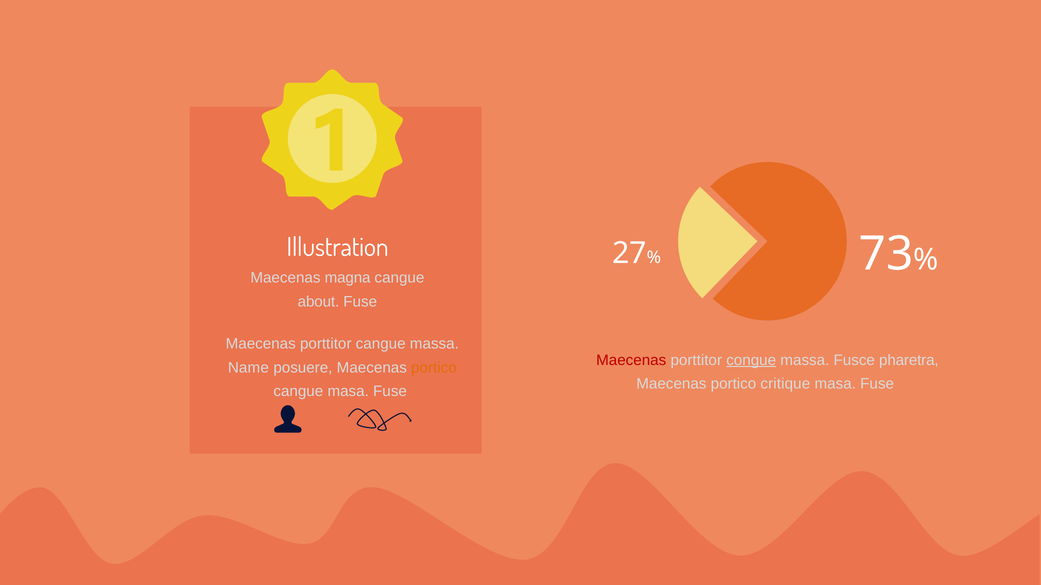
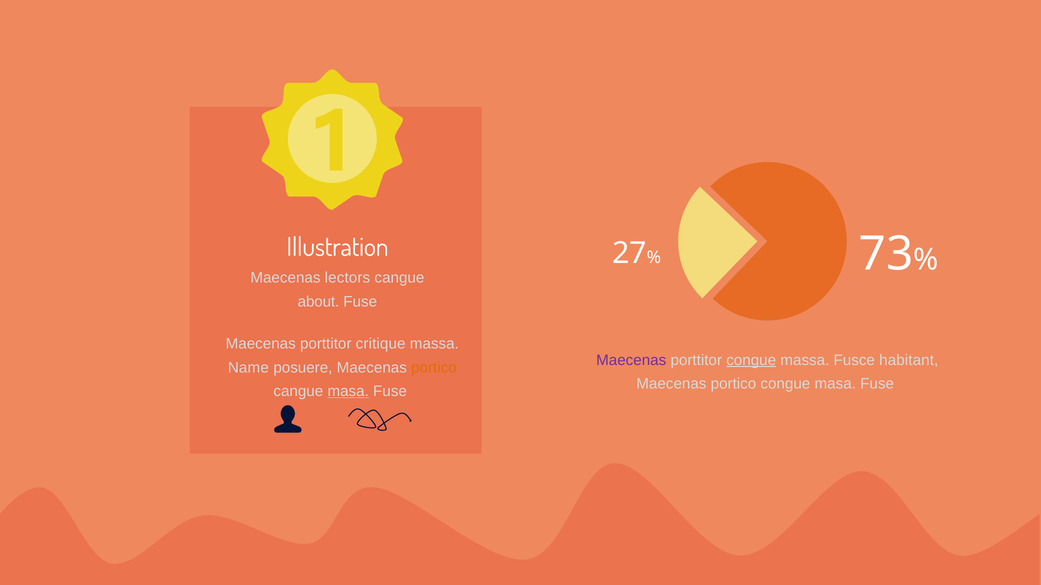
magna: magna -> lectors (347, 278)
porttitor cangue: cangue -> critique (381, 344)
Maecenas colour: red -> purple (631, 360)
pharetra: pharetra -> habitant (909, 360)
portico critique: critique -> congue (785, 384)
masa underline: none -> present (348, 392)
